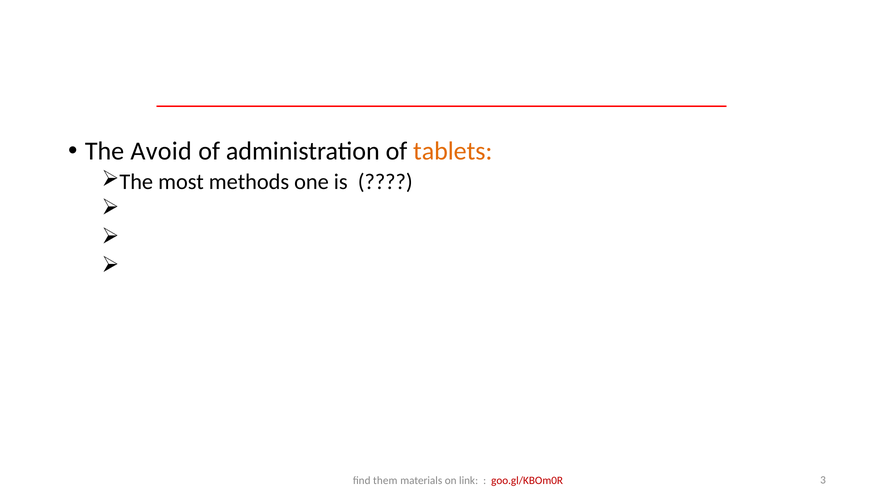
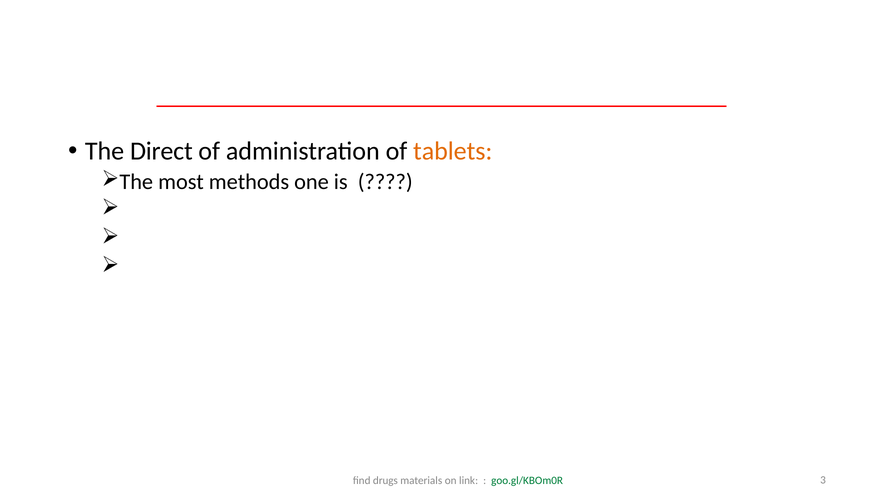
Avoid: Avoid -> Direct (161, 151)
them: them -> drugs (385, 480)
goo.gl/KBOm0R colour: red -> green (527, 480)
